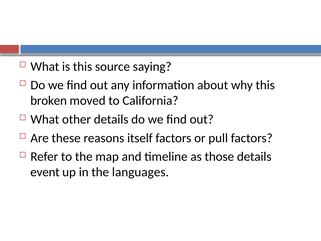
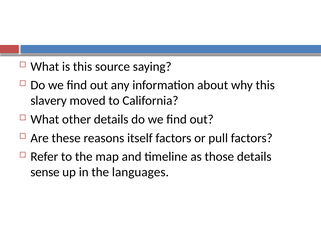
broken: broken -> slavery (49, 101)
event: event -> sense (45, 172)
